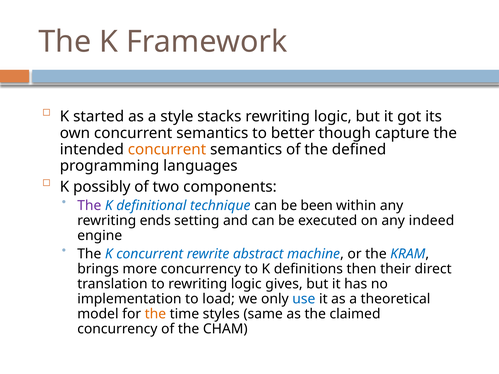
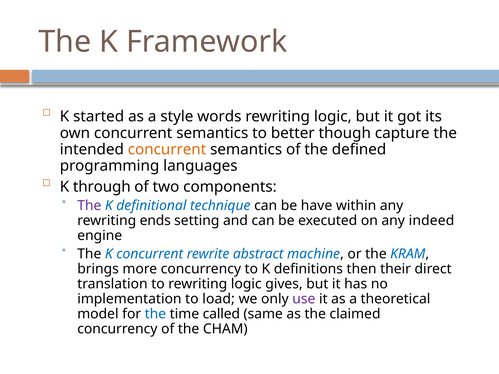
stacks: stacks -> words (219, 117)
possibly: possibly -> through (102, 187)
been: been -> have (317, 206)
use colour: blue -> purple (304, 299)
the colour: orange -> blue (155, 314)
styles: styles -> called (221, 314)
